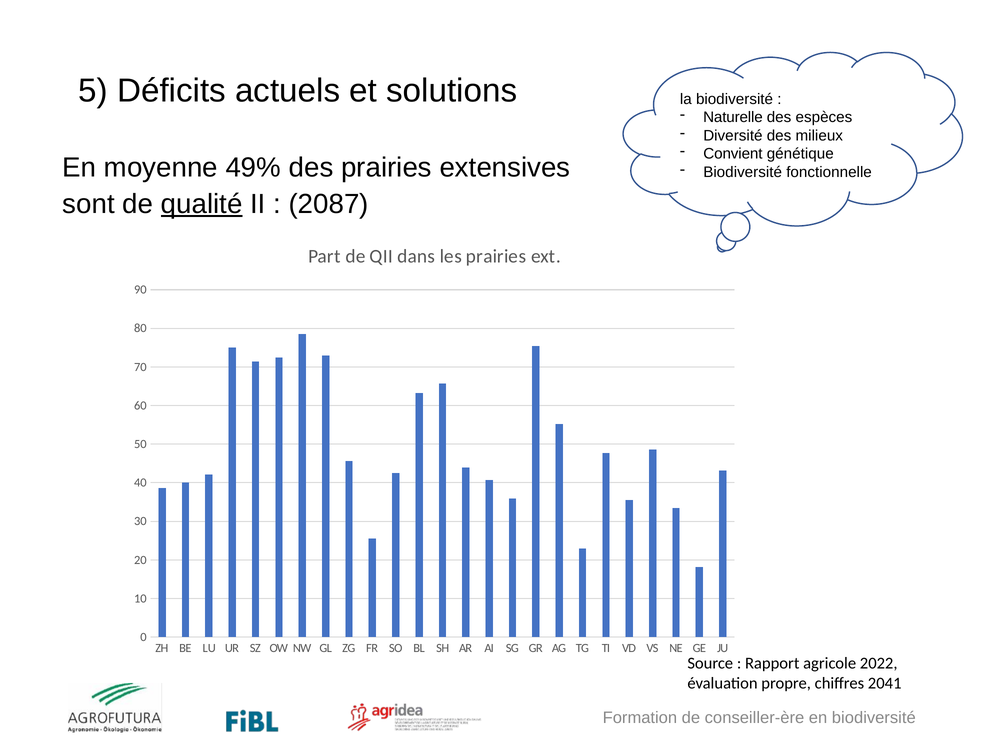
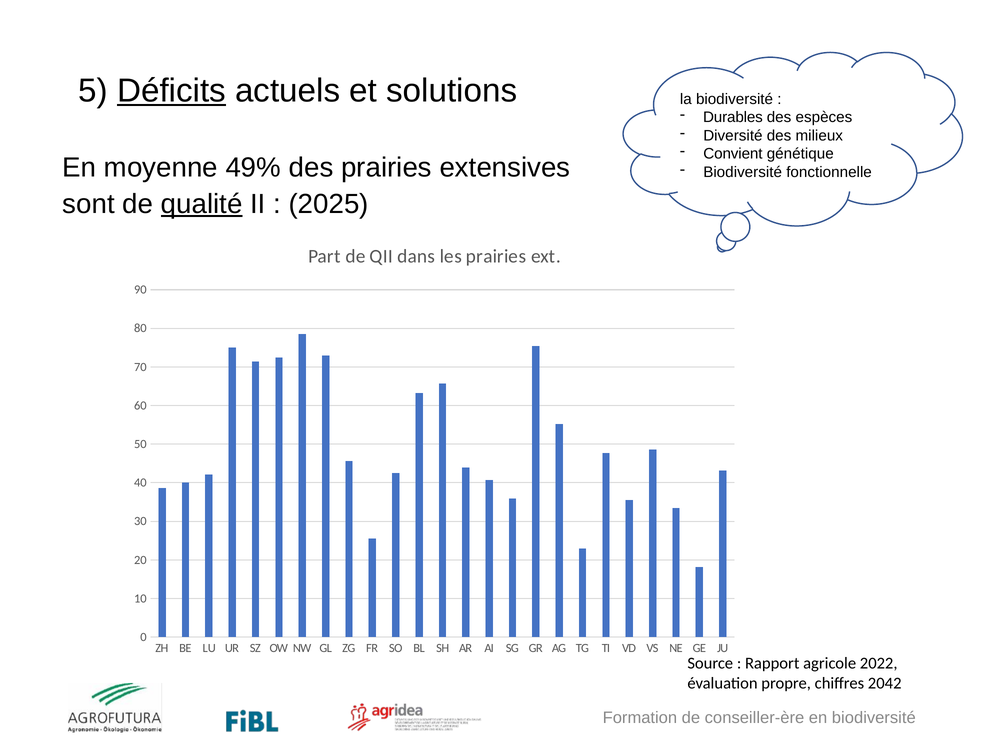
Déficits underline: none -> present (171, 91)
Naturelle: Naturelle -> Durables (733, 117)
2087: 2087 -> 2025 (329, 204)
2041: 2041 -> 2042 (885, 683)
